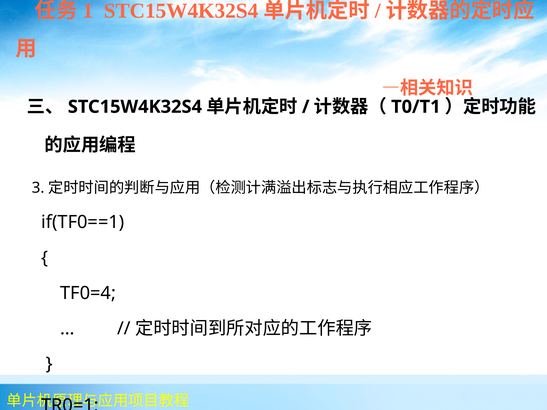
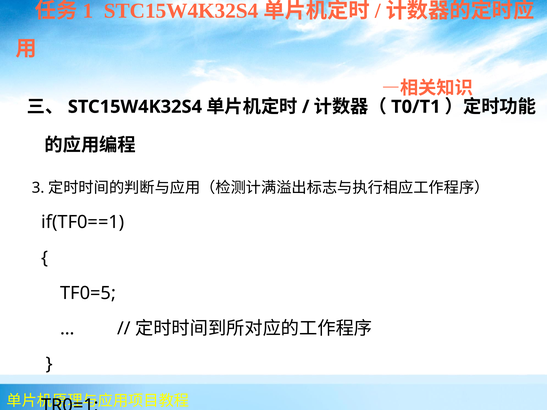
TF0=4: TF0=4 -> TF0=5 (88, 293)
